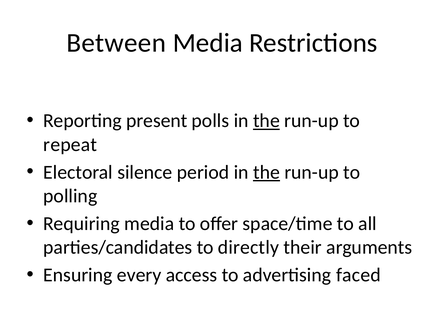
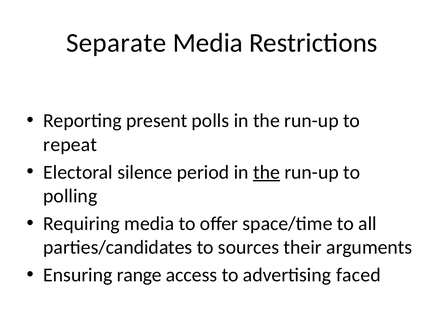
Between: Between -> Separate (116, 43)
the underline: present -> none (266, 121)
directly: directly -> sources (249, 247)
every: every -> range (139, 275)
